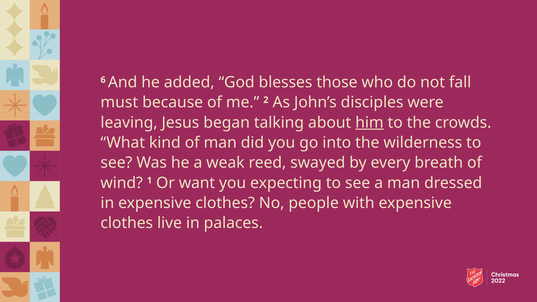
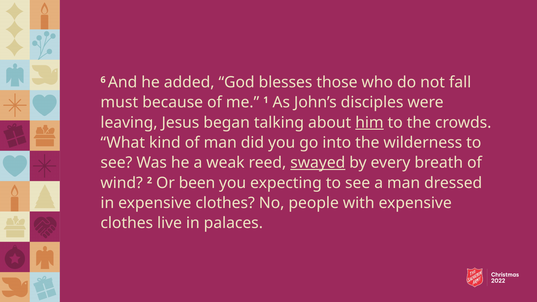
2: 2 -> 1 (266, 100)
swayed underline: none -> present (318, 163)
1: 1 -> 2 (150, 180)
want: want -> been (197, 183)
